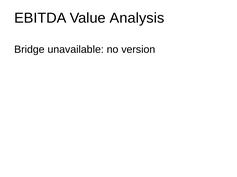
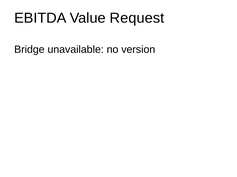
Analysis: Analysis -> Request (137, 18)
